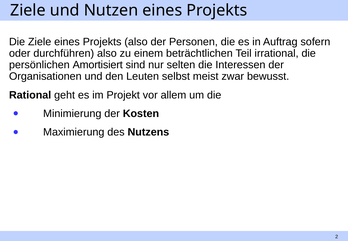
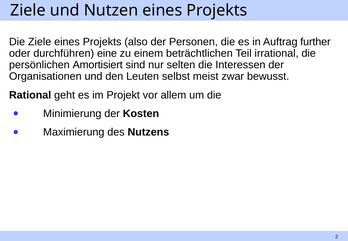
sofern: sofern -> further (315, 42)
durchführen also: also -> eine (107, 53)
